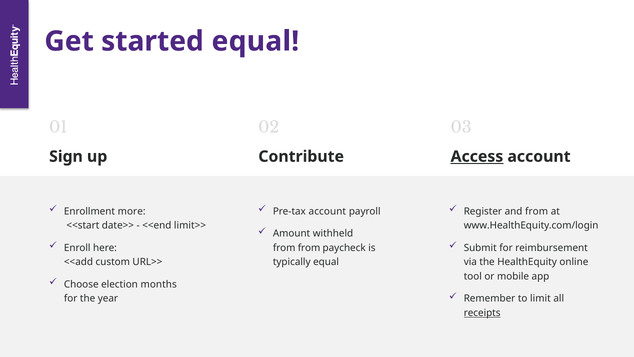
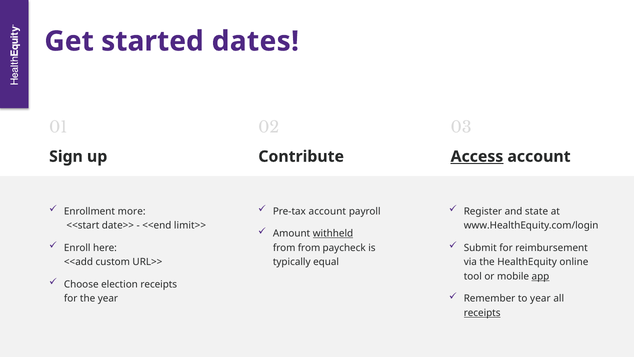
started equal: equal -> dates (255, 41)
and from: from -> state (537, 211)
withheld underline: none -> present (333, 233)
app underline: none -> present (540, 276)
election months: months -> receipts (159, 284)
to limit: limit -> year (540, 298)
